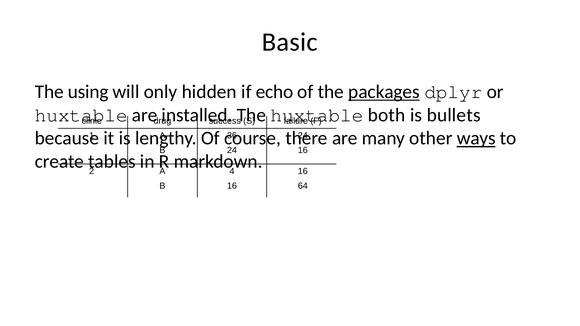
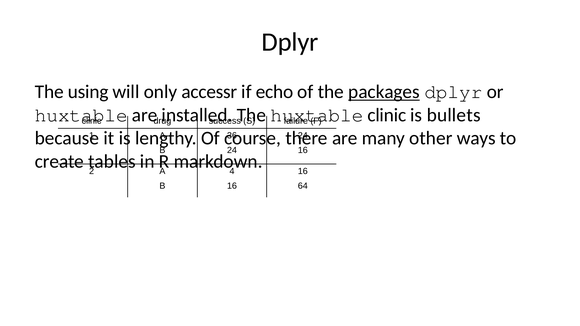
Basic: Basic -> Dplyr (290, 42)
hidden: hidden -> accessr (209, 92)
both: both -> clinic (387, 115)
ways underline: present -> none (476, 138)
